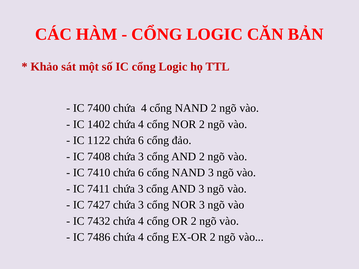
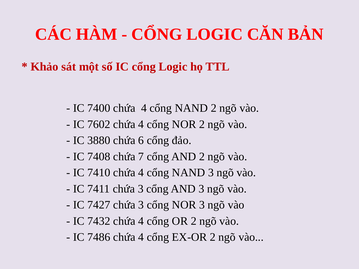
1402: 1402 -> 7602 (99, 124)
1122: 1122 -> 3880 (99, 141)
7408 chứa 3: 3 -> 7 (141, 157)
7410 chứa 6: 6 -> 4 (141, 173)
